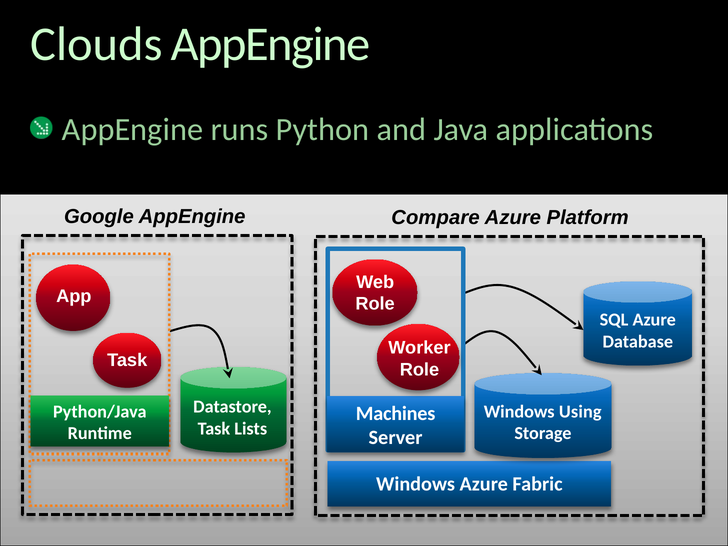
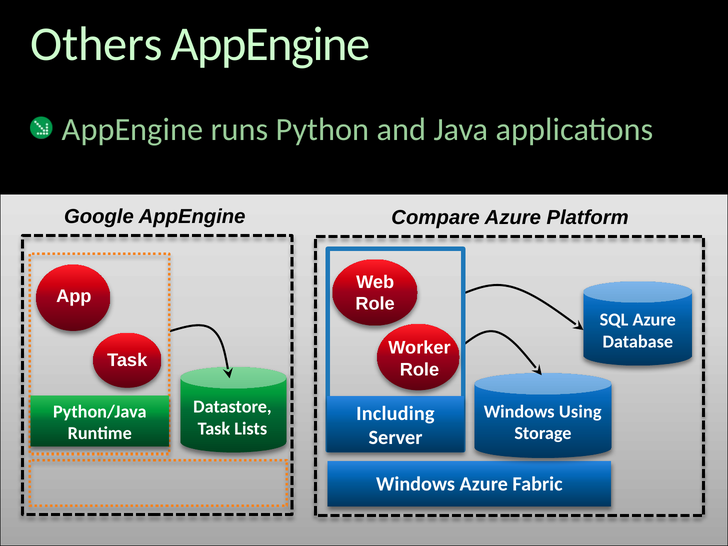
Clouds: Clouds -> Others (97, 44)
Machines: Machines -> Including (395, 413)
